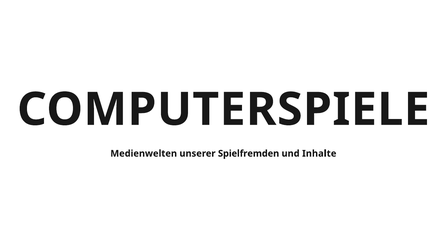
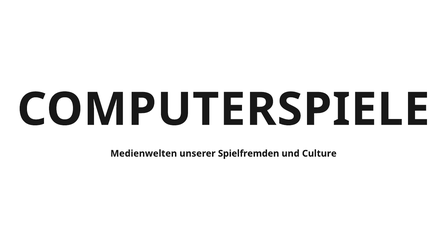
Inhalte: Inhalte -> Culture (319, 153)
